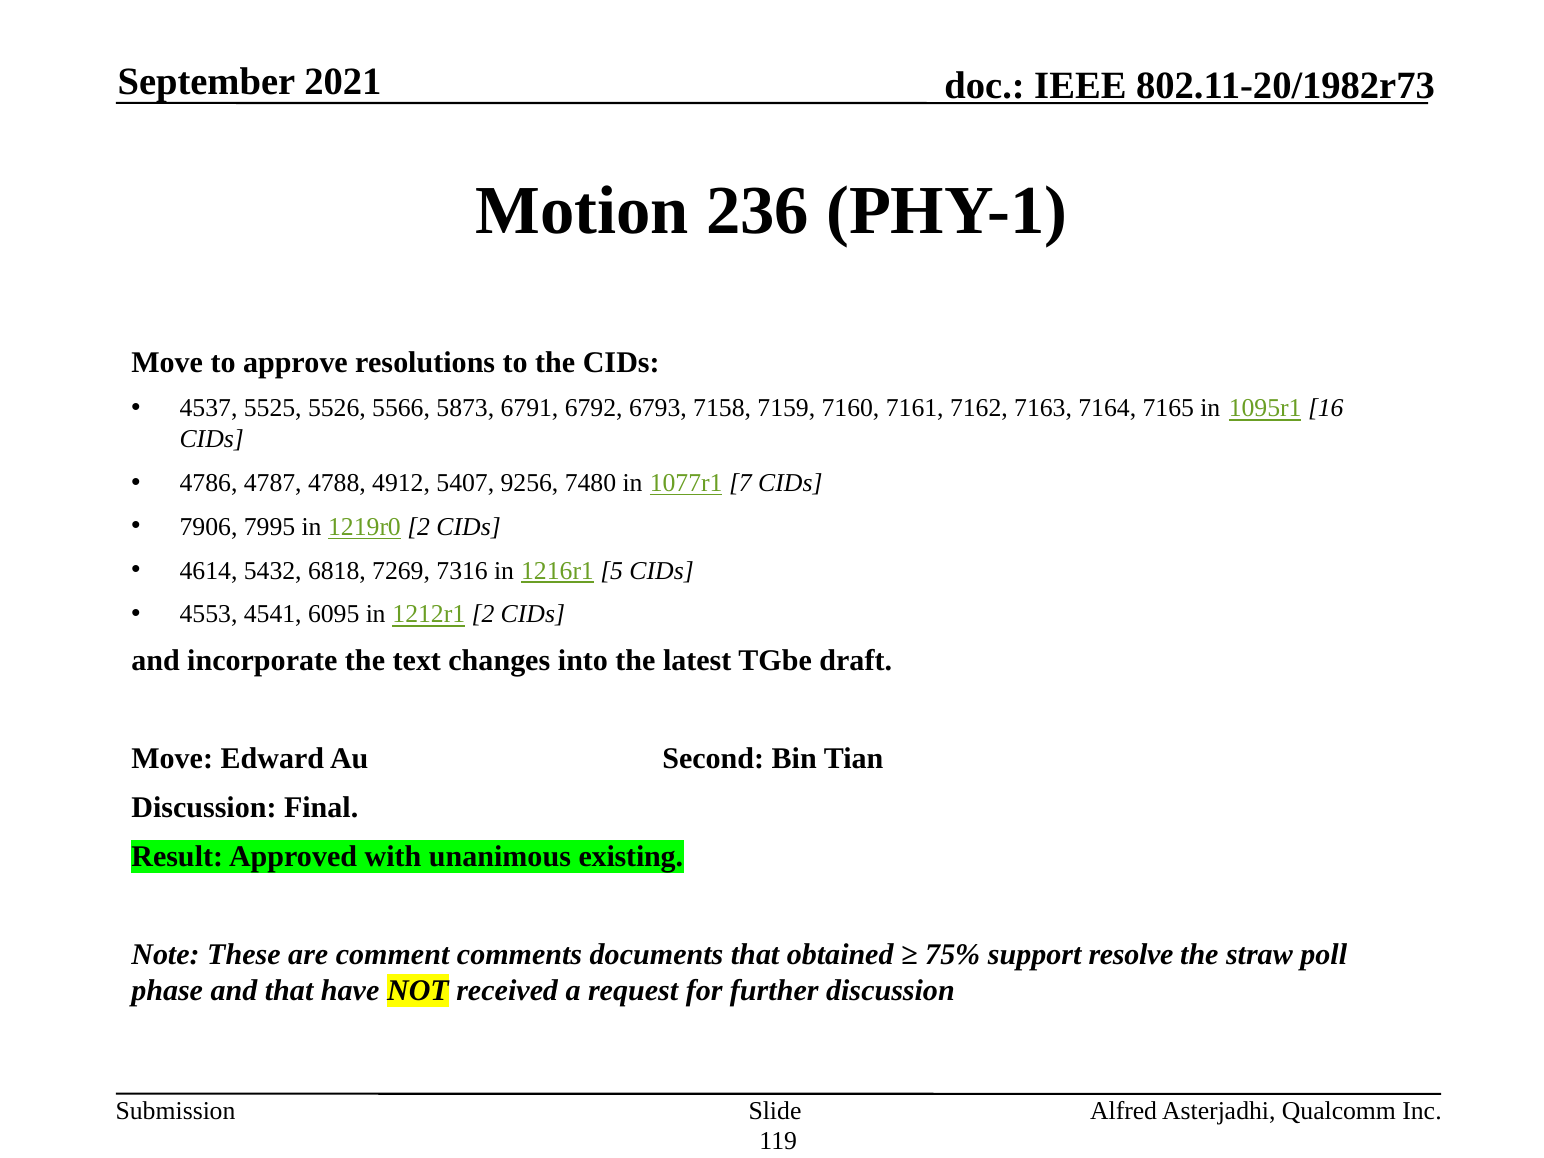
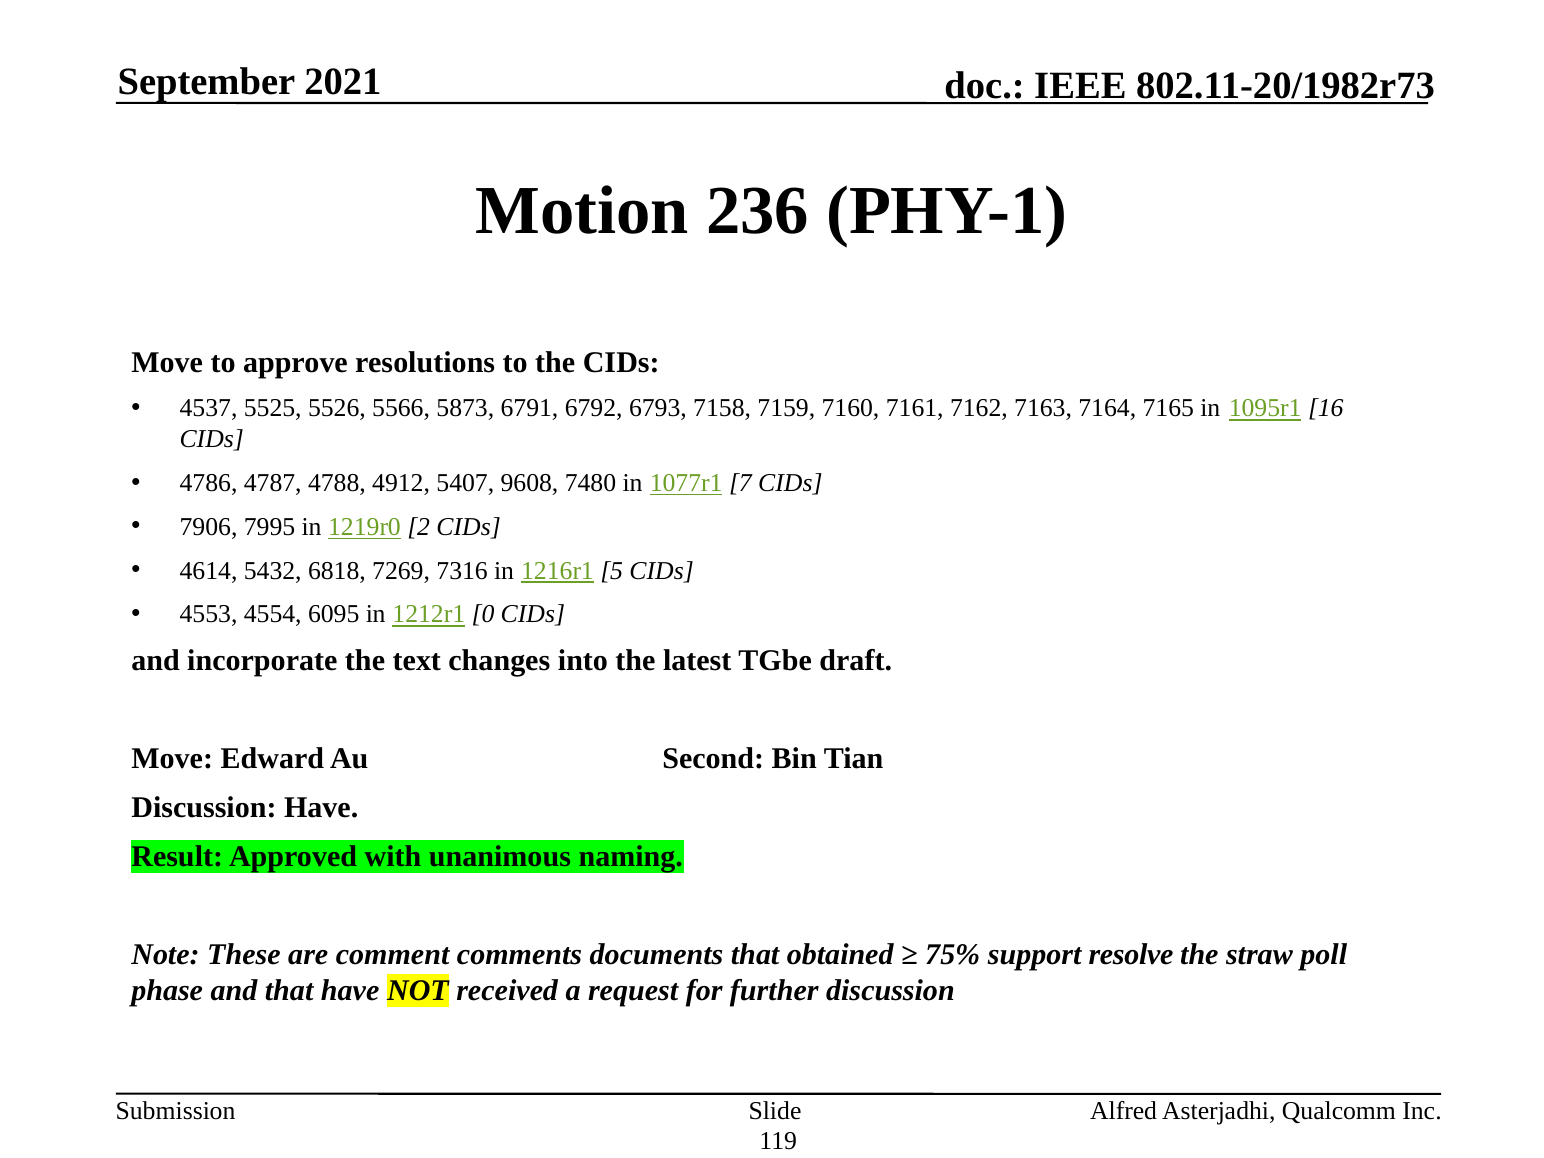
9256: 9256 -> 9608 (530, 483)
4541: 4541 -> 4554 (273, 614)
1212r1 2: 2 -> 0 (483, 614)
Discussion Final: Final -> Have (321, 808)
existing: existing -> naming (631, 857)
